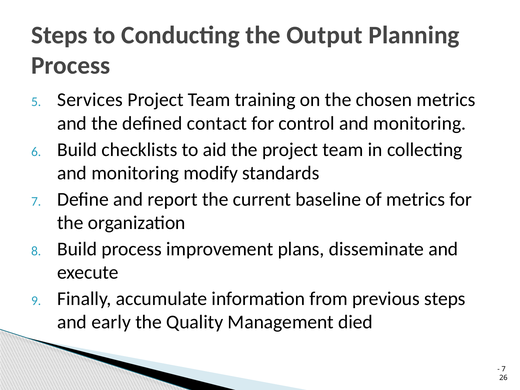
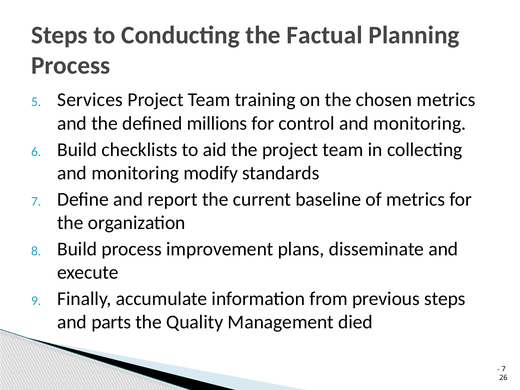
Output: Output -> Factual (325, 35)
contact: contact -> millions (217, 123)
early: early -> parts (111, 322)
